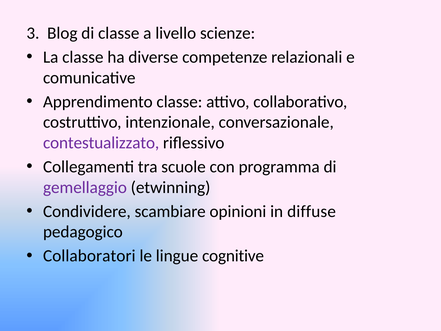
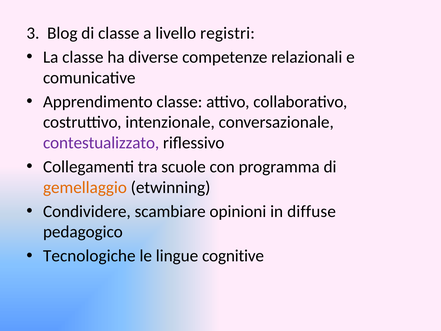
scienze: scienze -> registri (228, 33)
gemellaggio colour: purple -> orange (85, 187)
Collaboratori: Collaboratori -> Tecnologiche (89, 256)
